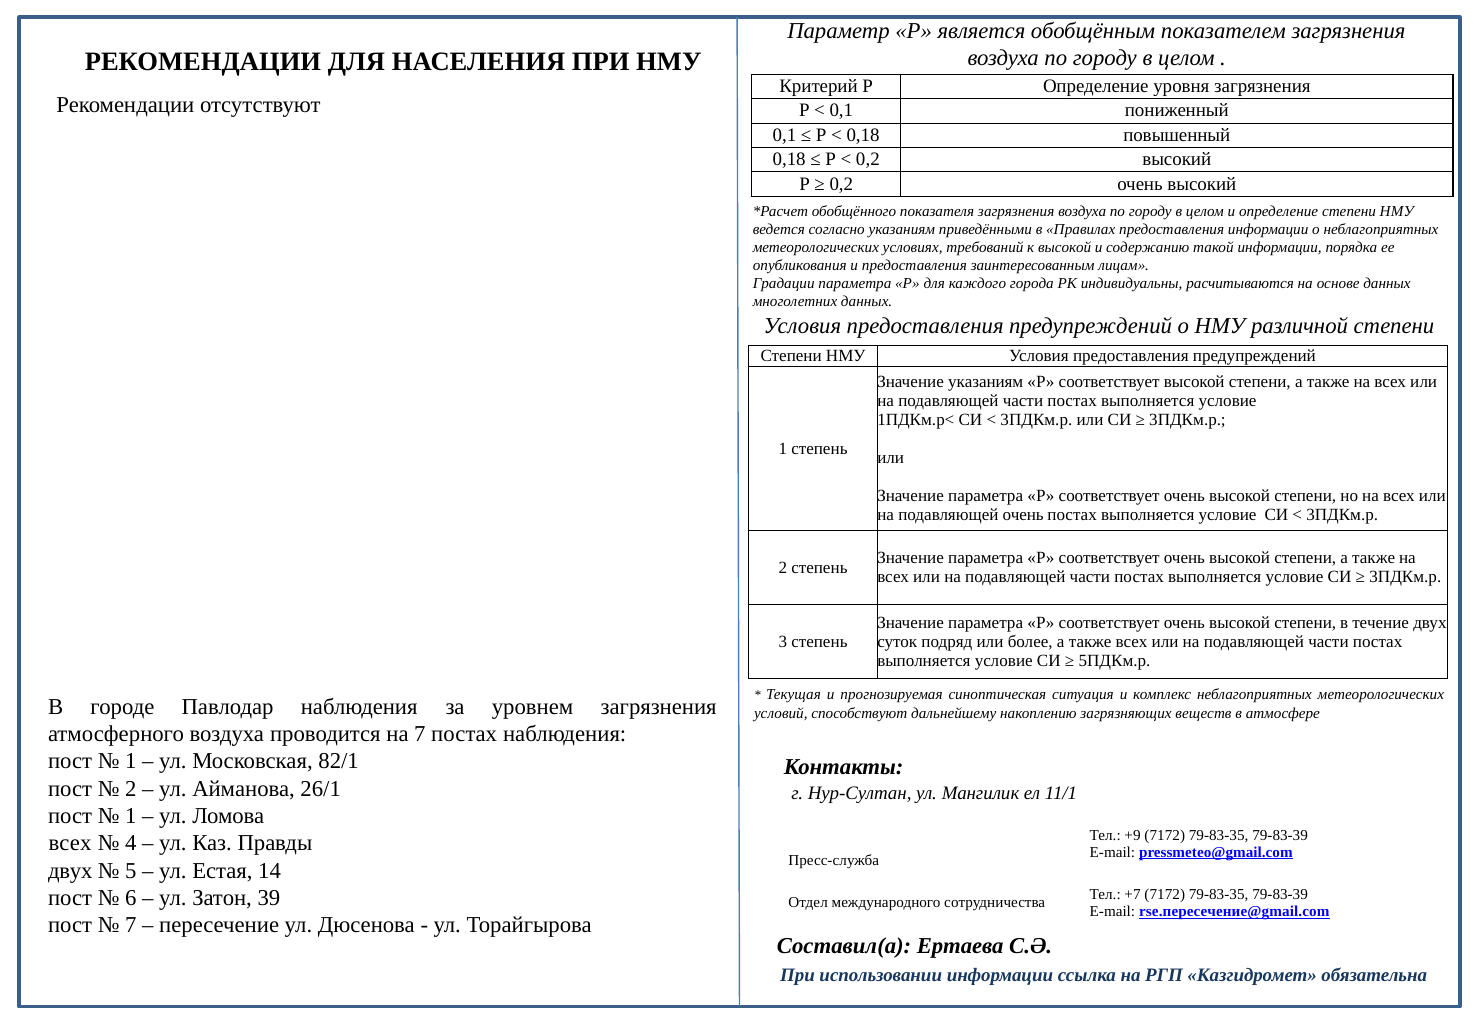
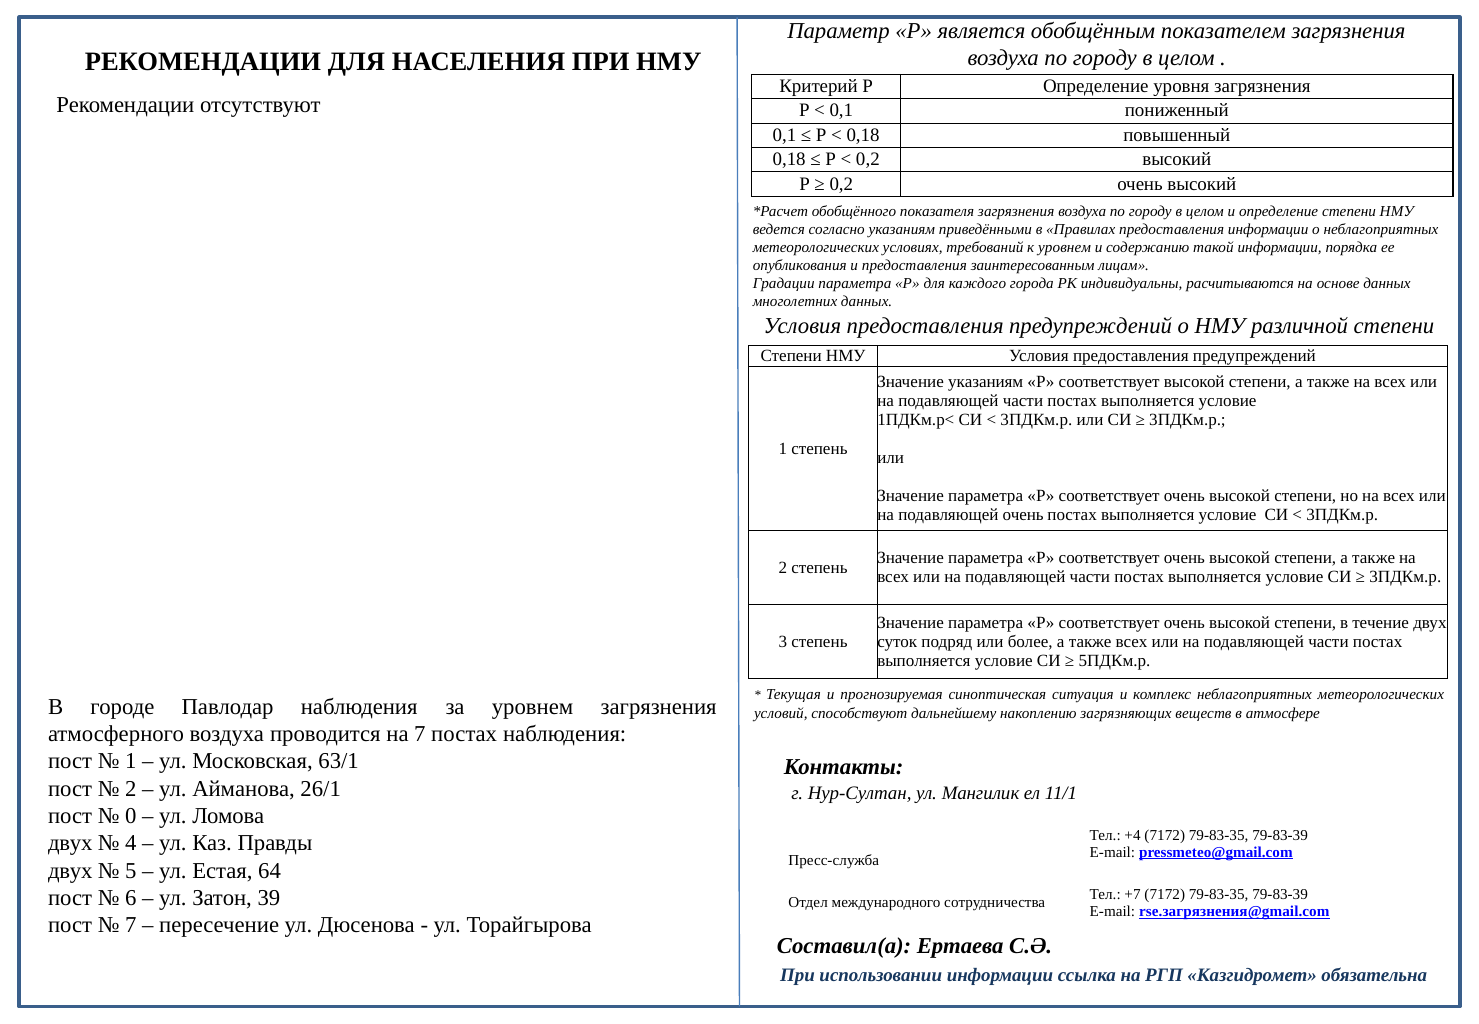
к высокой: высокой -> уровнем (1065, 247)
82/1: 82/1 -> 63/1 (339, 761)
1: 1 -> 0 (131, 816)
+9: +9 -> +4 (1133, 835)
всех: всех -> двух (70, 843)
14: 14 -> 64 (270, 871)
rse.пересечение@gmail.com: rse.пересечение@gmail.com -> rse.загрязнения@gmail.com (1234, 911)
